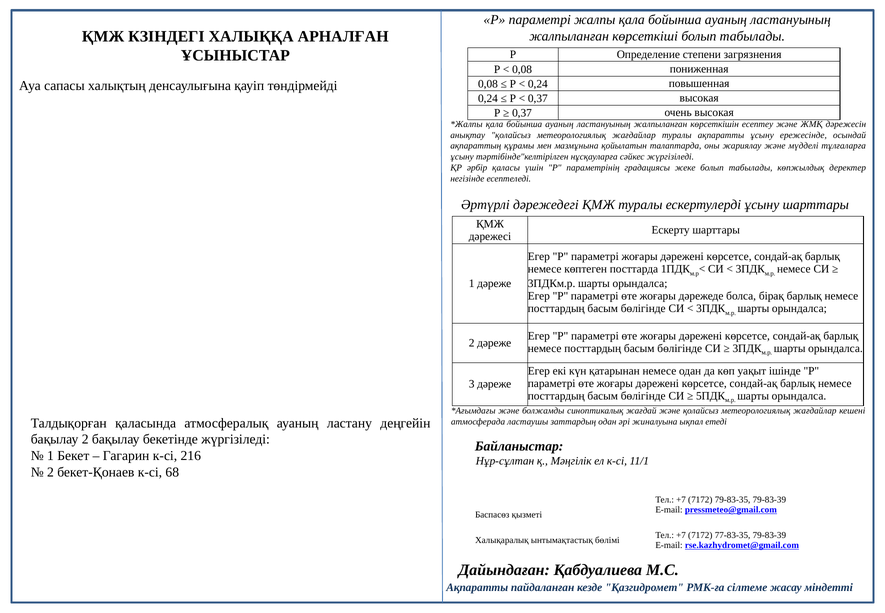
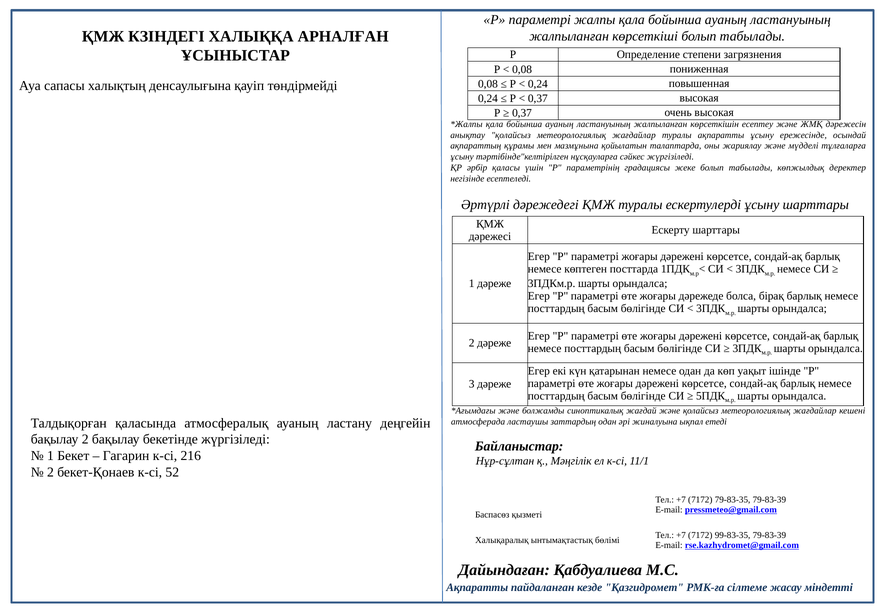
68: 68 -> 52 (172, 472)
77-83-35: 77-83-35 -> 99-83-35 (733, 535)
